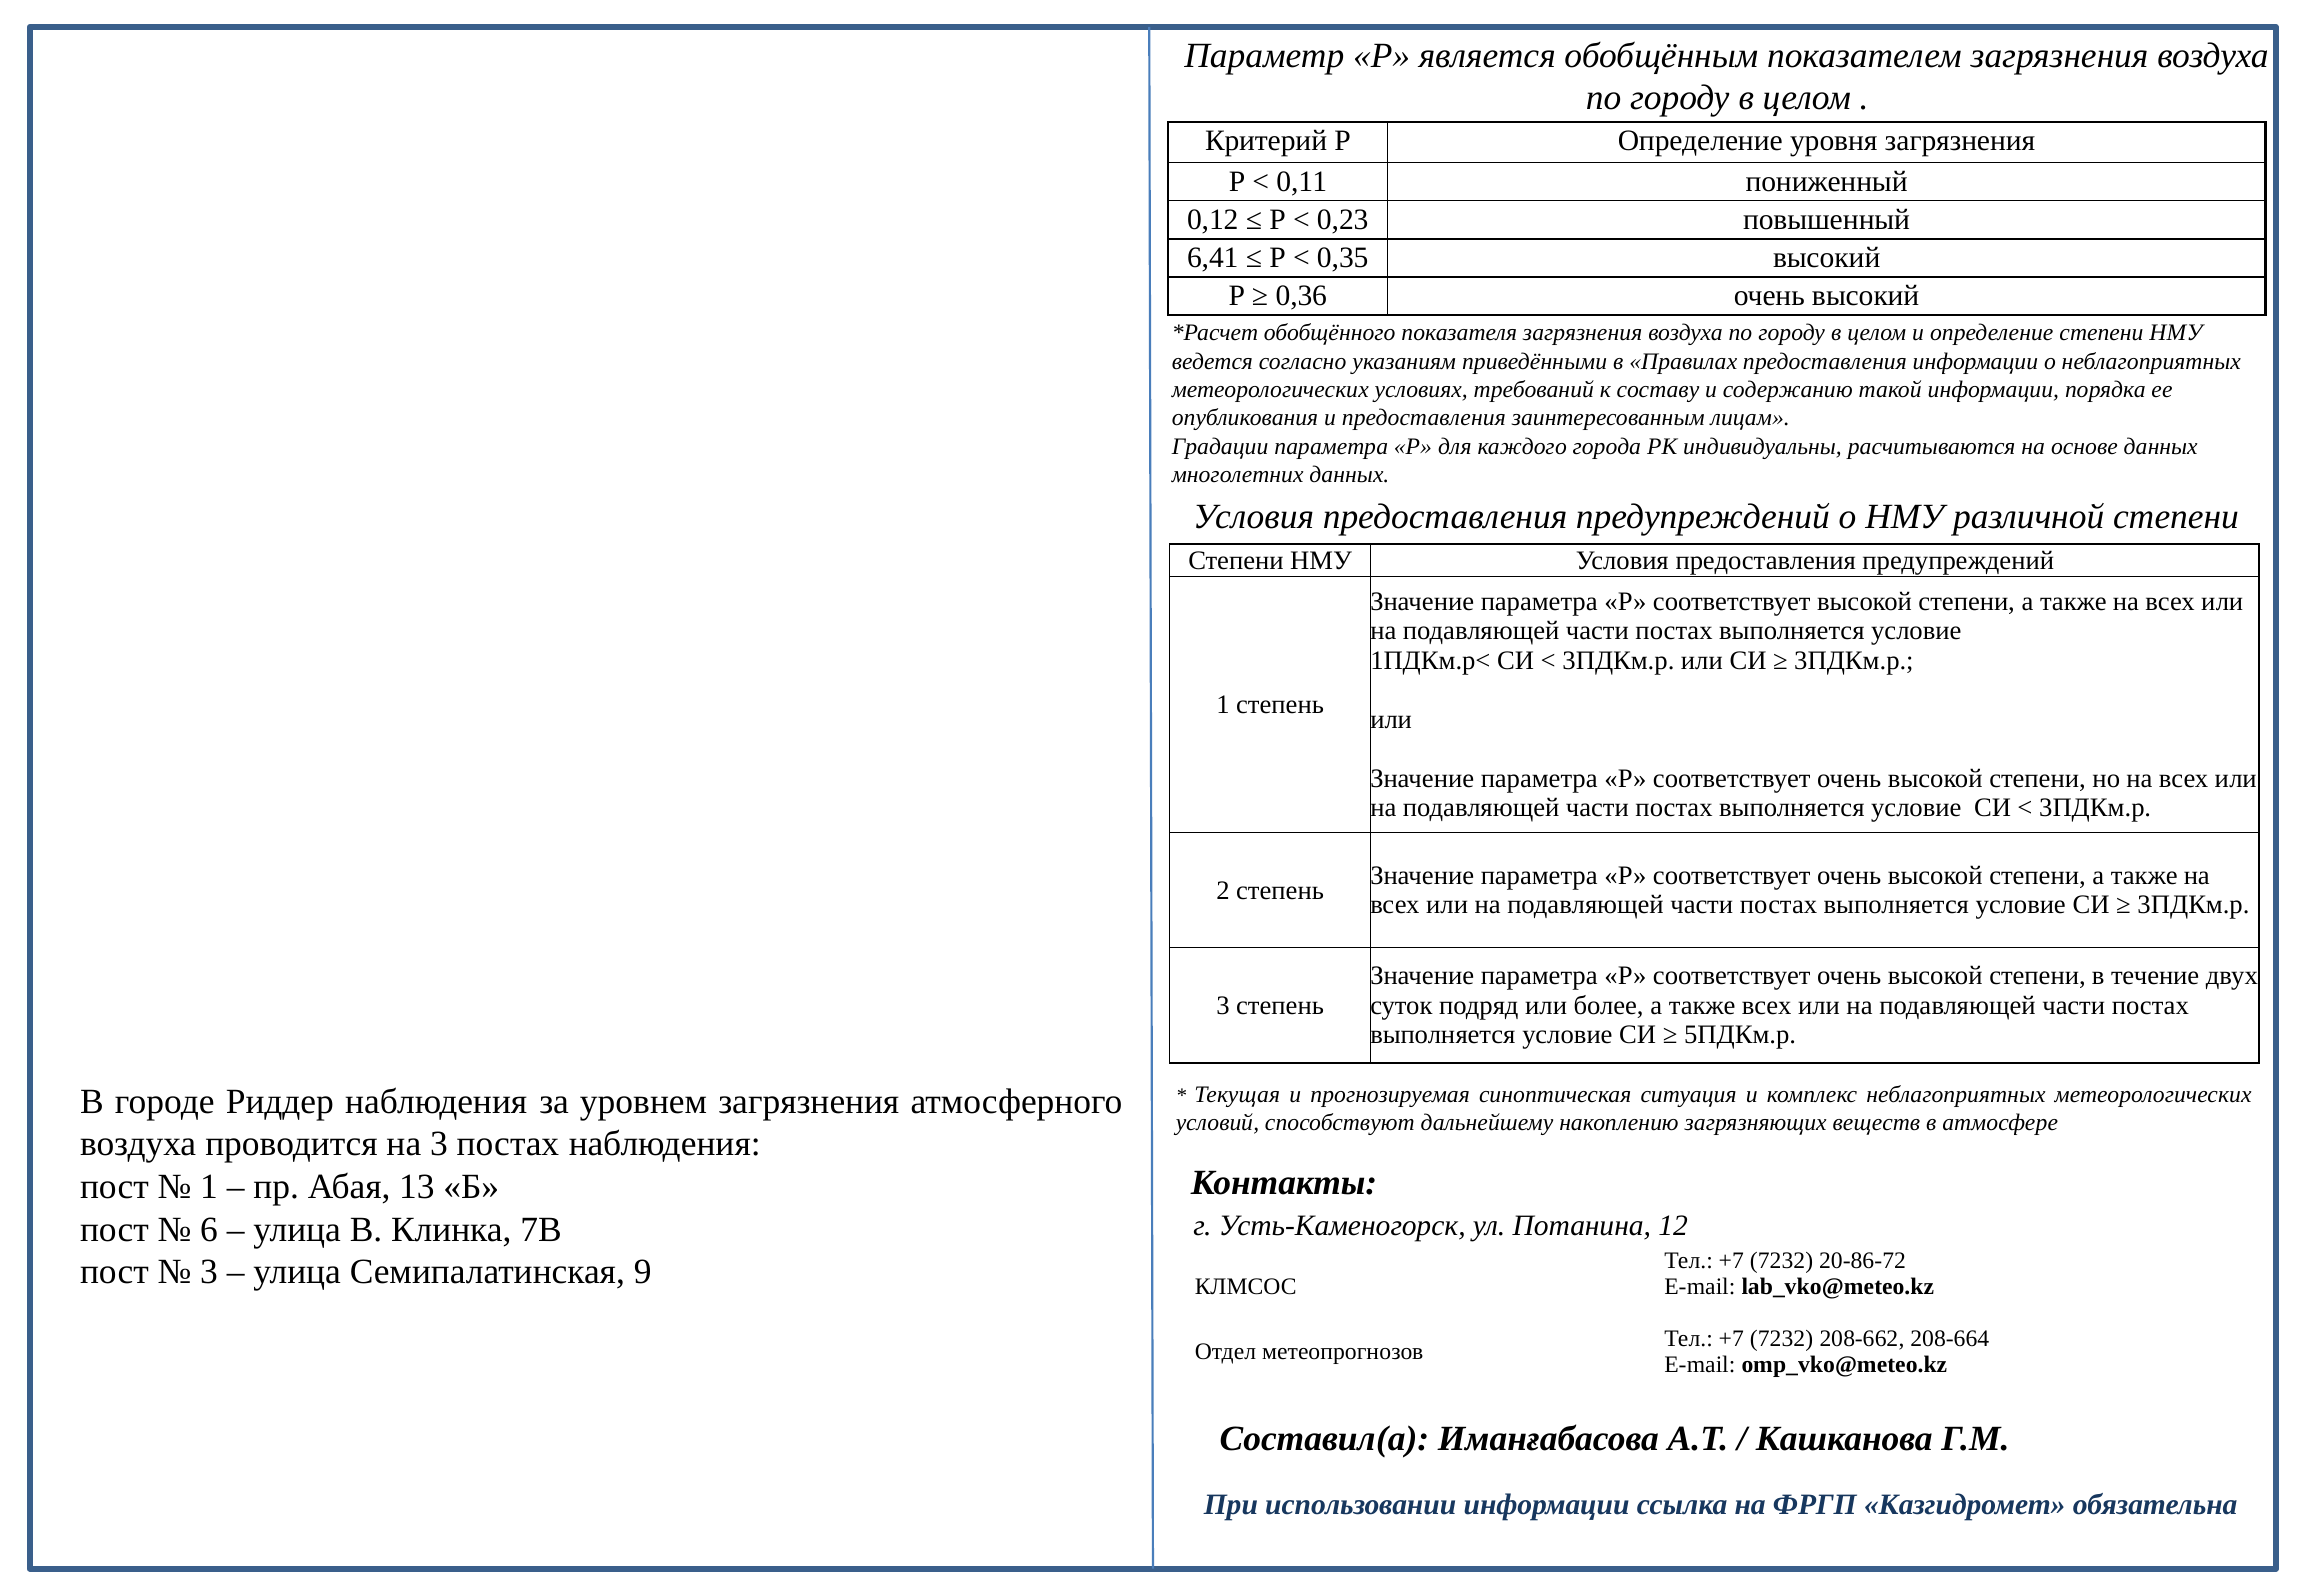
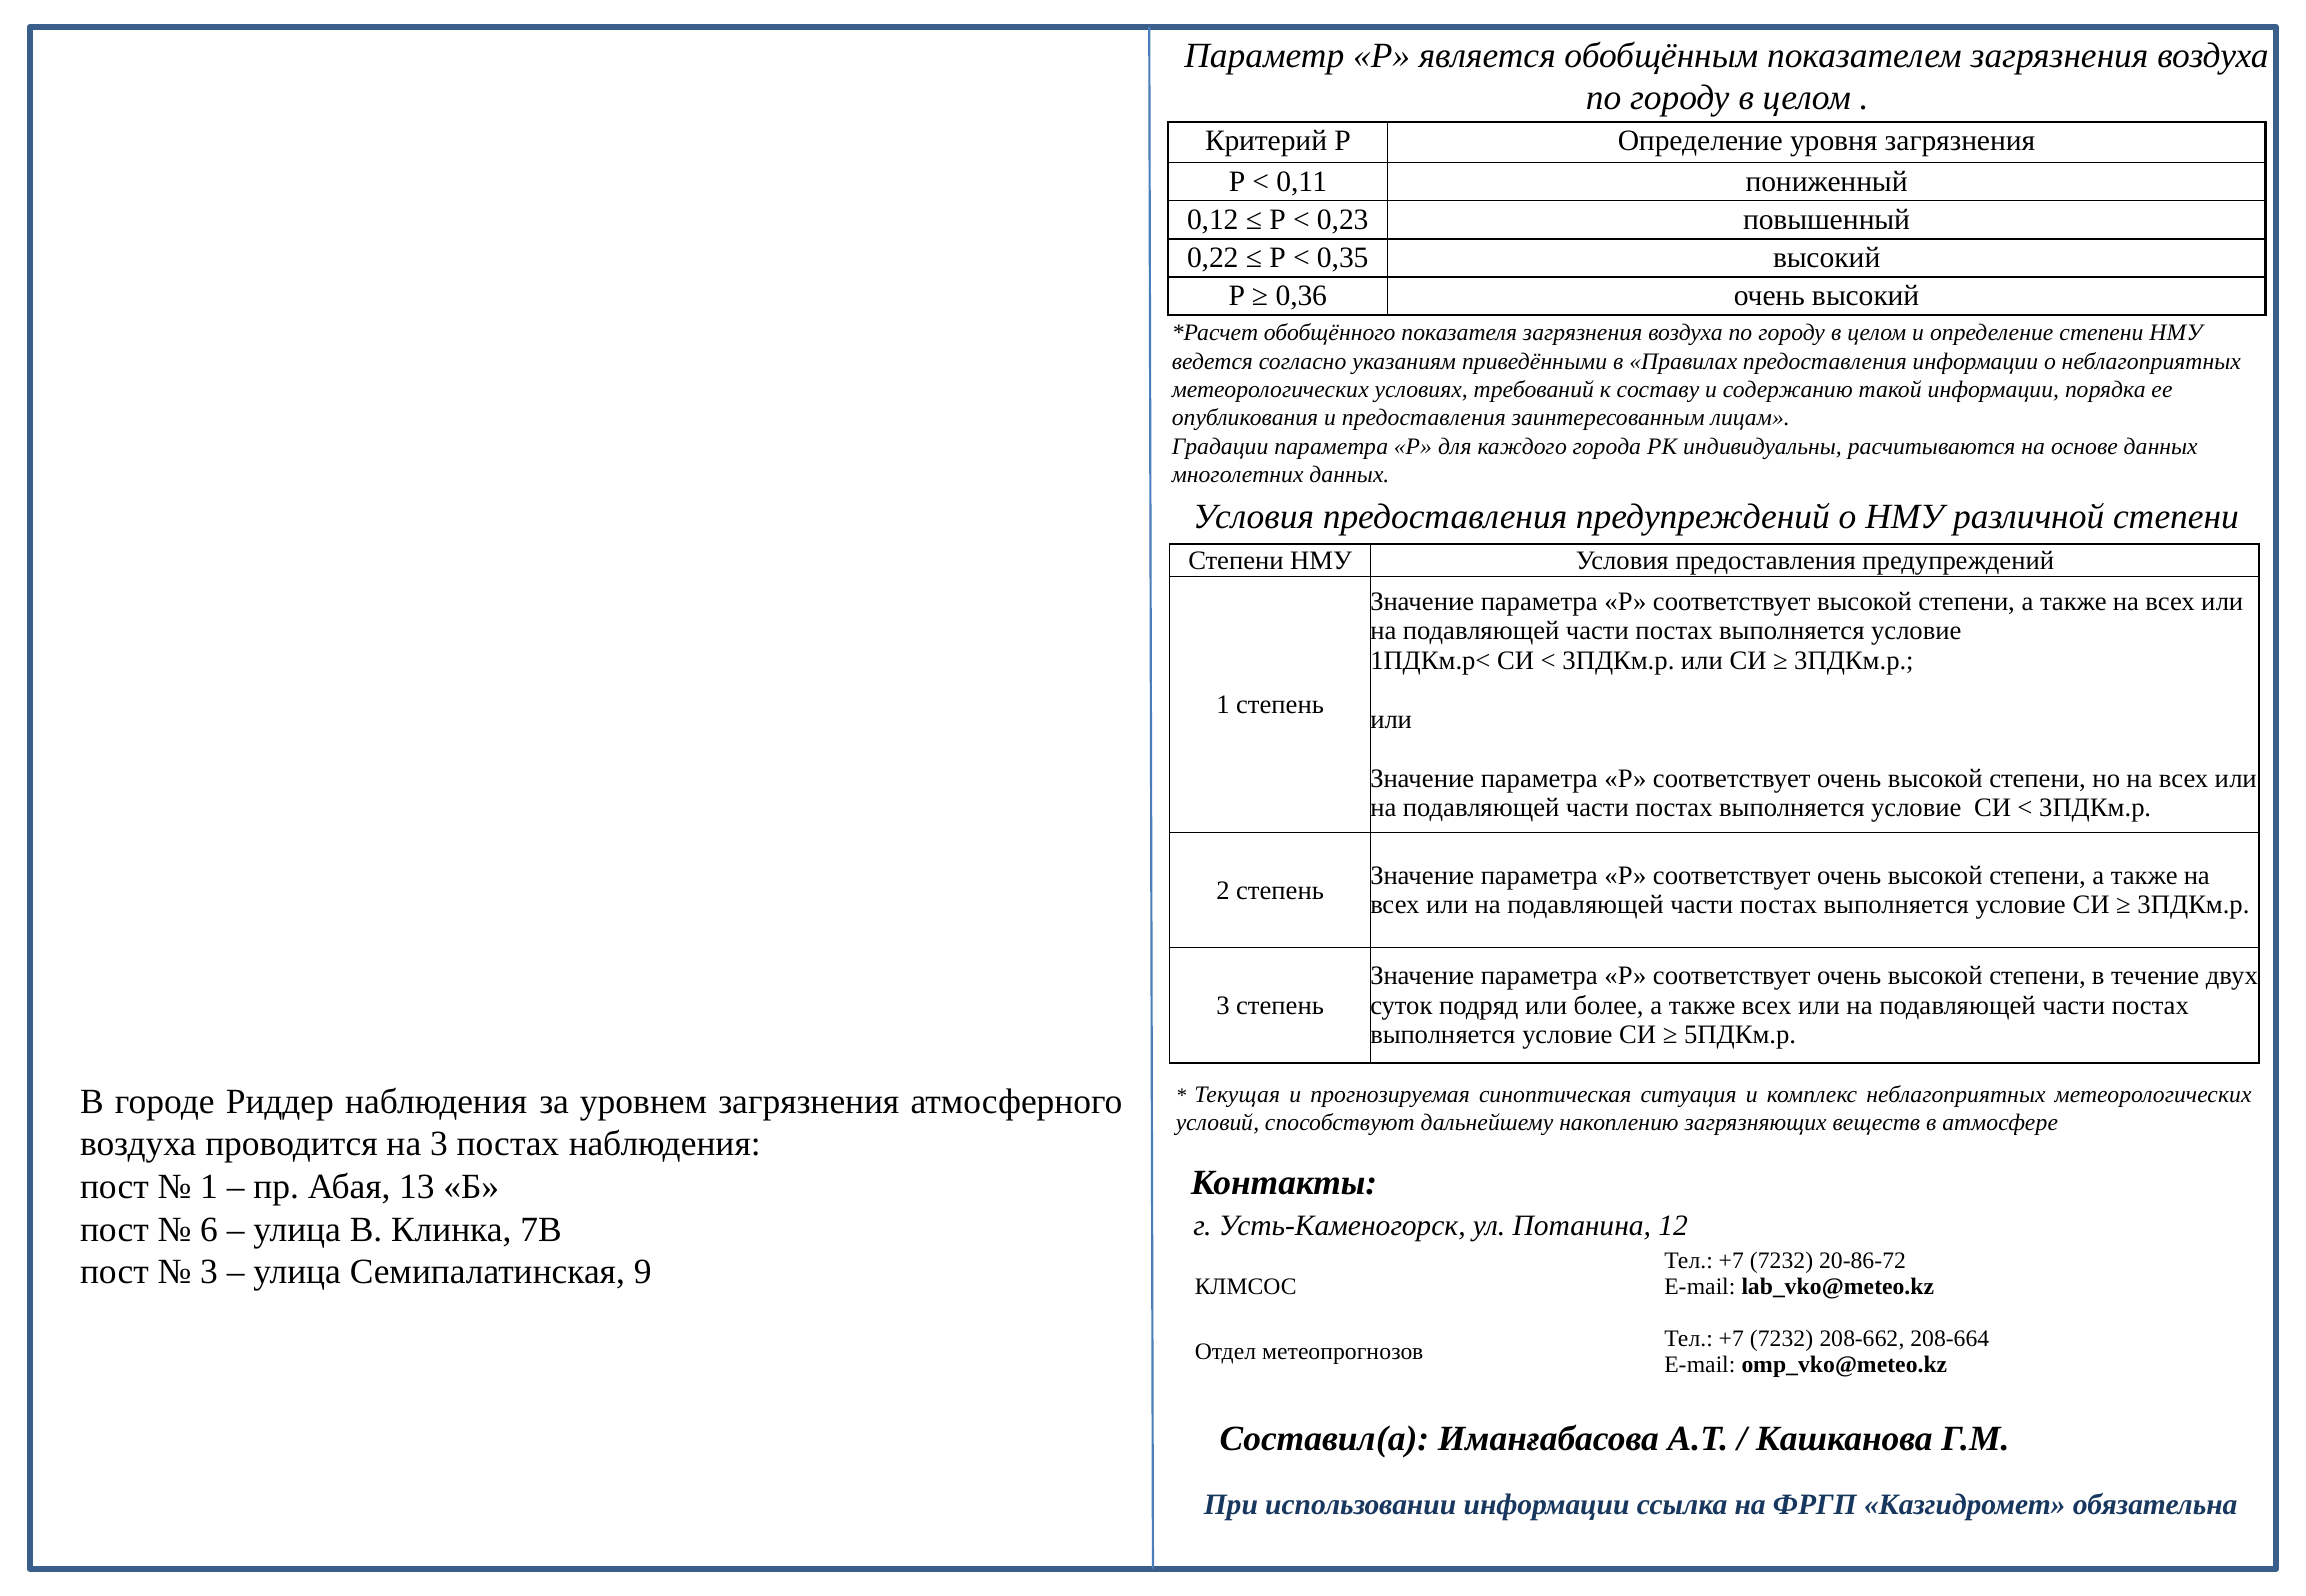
6,41: 6,41 -> 0,22 (1213, 258)
